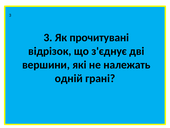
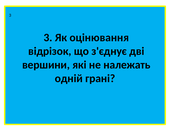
прочитувані: прочитувані -> оцінювання (99, 37)
